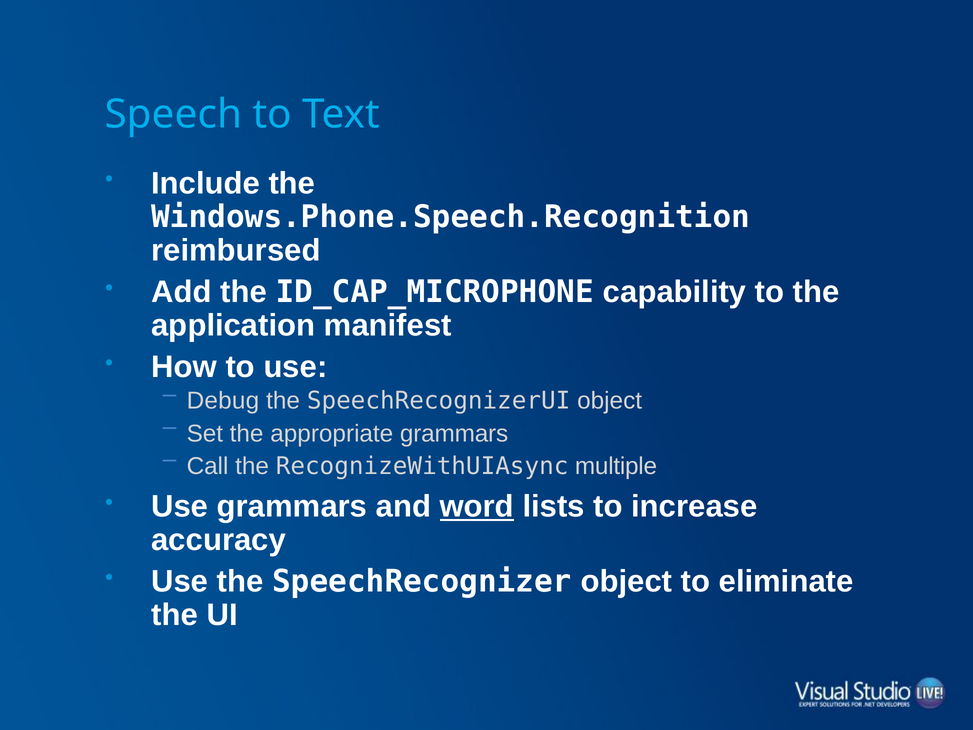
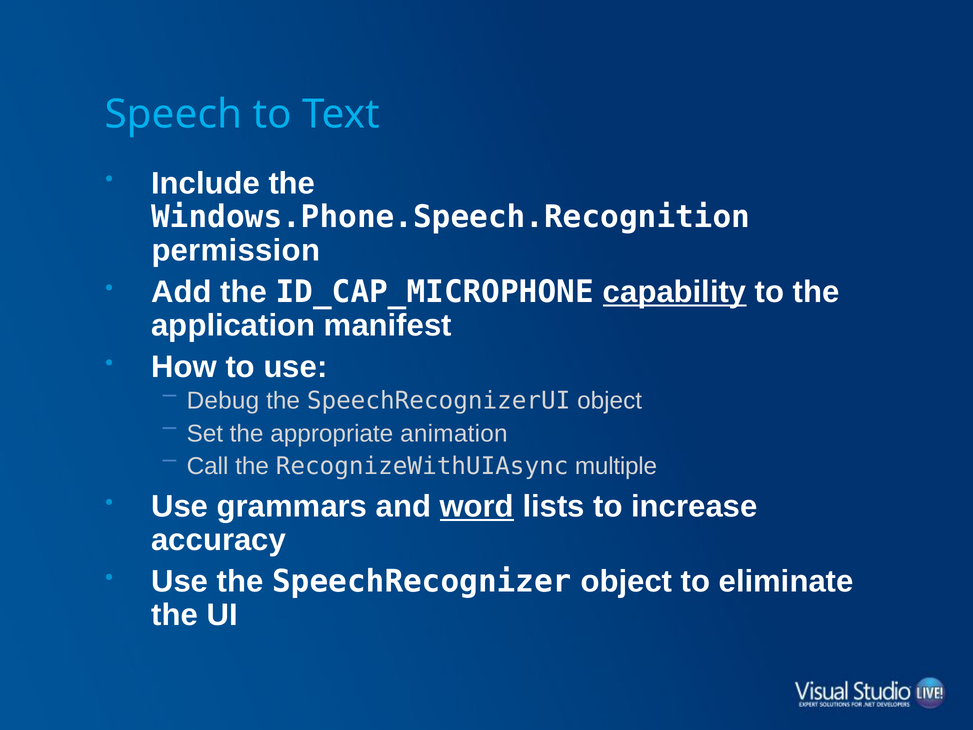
reimbursed: reimbursed -> permission (236, 251)
capability underline: none -> present (675, 292)
appropriate grammars: grammars -> animation (454, 433)
